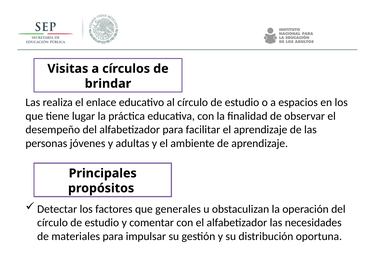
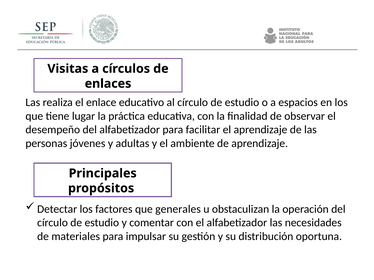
brindar: brindar -> enlaces (108, 84)
